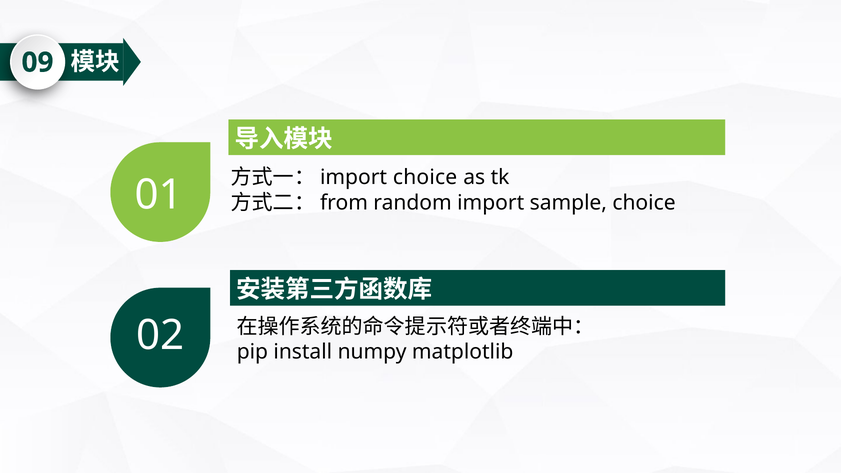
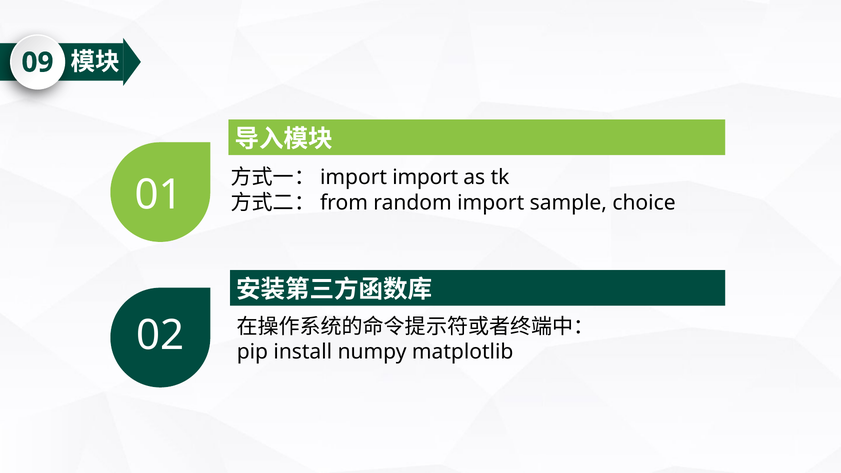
import choice: choice -> import (425, 177)
